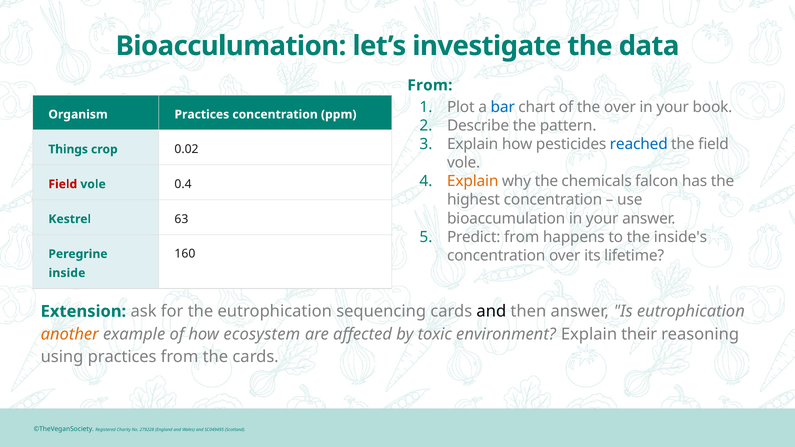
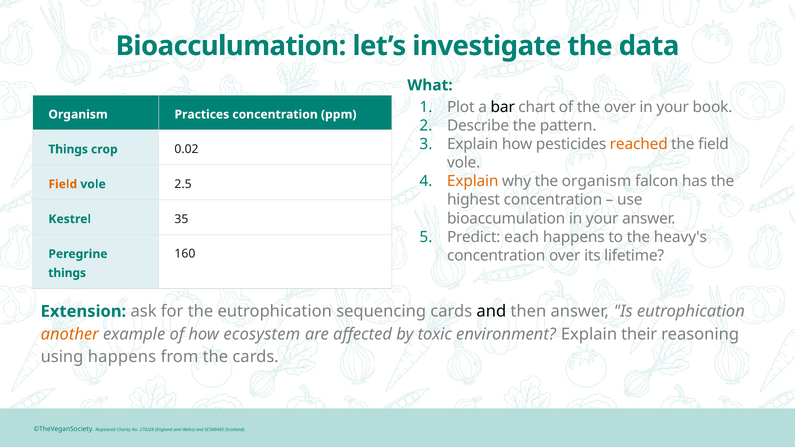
From: From -> What (430, 85)
bar colour: blue -> black (503, 107)
reached colour: blue -> orange (639, 144)
the chemicals: chemicals -> organism (597, 181)
Field colour: red -> orange (63, 184)
0.4: 0.4 -> 2.5 (183, 184)
63: 63 -> 35 (181, 219)
Predict from: from -> each (522, 237)
inside's: inside's -> heavy's (680, 237)
inside: inside -> things (67, 273)
using practices: practices -> happens (122, 357)
